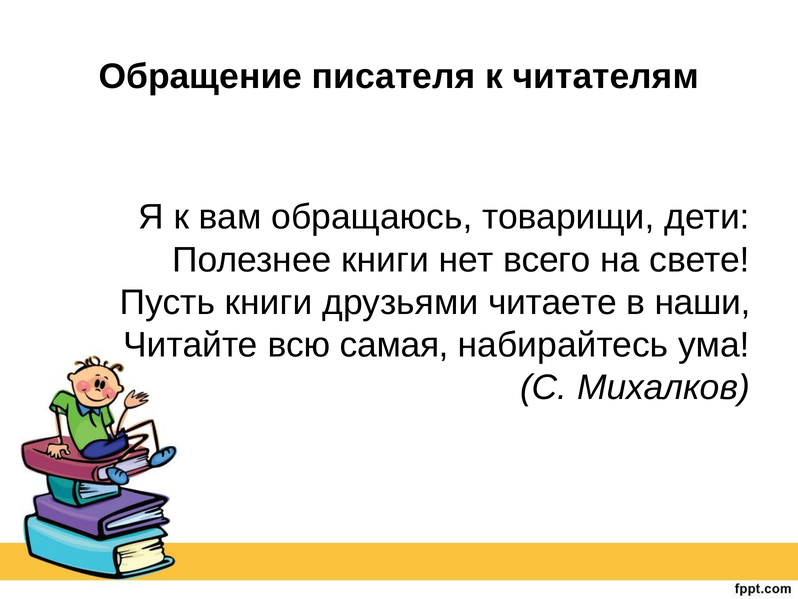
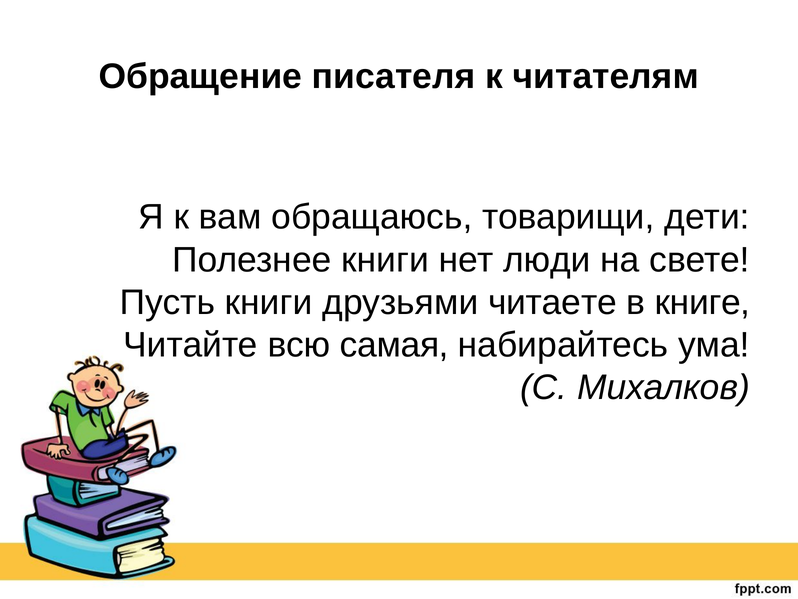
всего: всего -> люди (547, 260)
наши: наши -> книге (703, 302)
